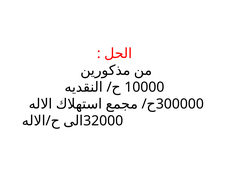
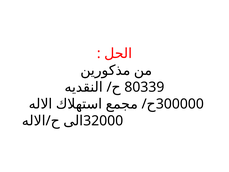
10000: 10000 -> 80339 (144, 87)
